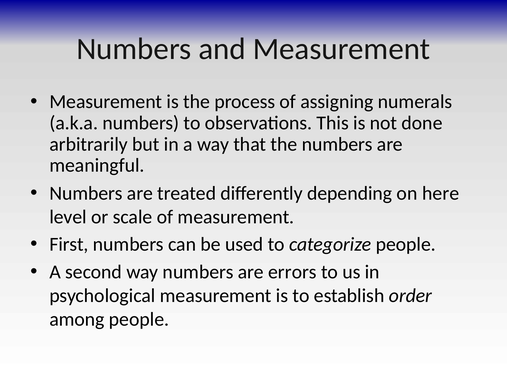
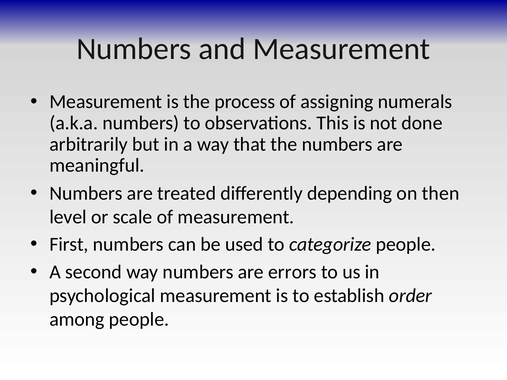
here: here -> then (441, 193)
